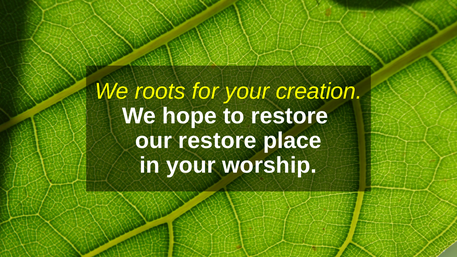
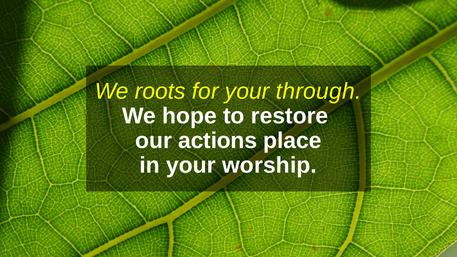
creation: creation -> through (319, 91)
our restore: restore -> actions (218, 141)
